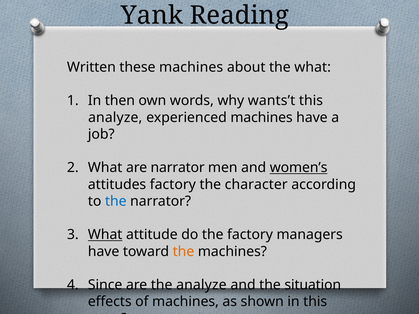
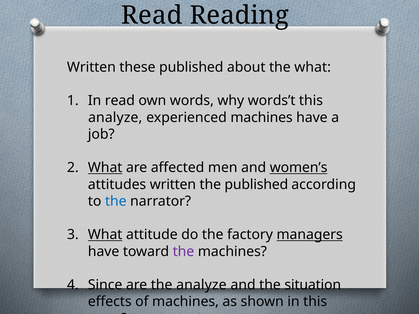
Yank: Yank -> Read (152, 15)
these machines: machines -> published (191, 67)
In then: then -> read (120, 101)
wants’t: wants’t -> words’t (272, 101)
What underline: none -> present (105, 168)
are narrator: narrator -> affected (178, 168)
attitudes factory: factory -> written (173, 185)
the character: character -> published (256, 185)
managers underline: none -> present (310, 235)
the colour: orange -> purple (183, 252)
